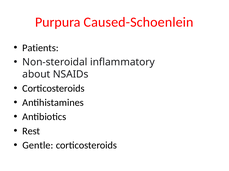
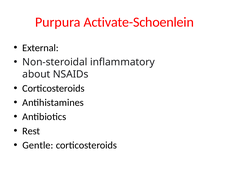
Caused-Schoenlein: Caused-Schoenlein -> Activate-Schoenlein (139, 22)
Patients: Patients -> External (40, 48)
